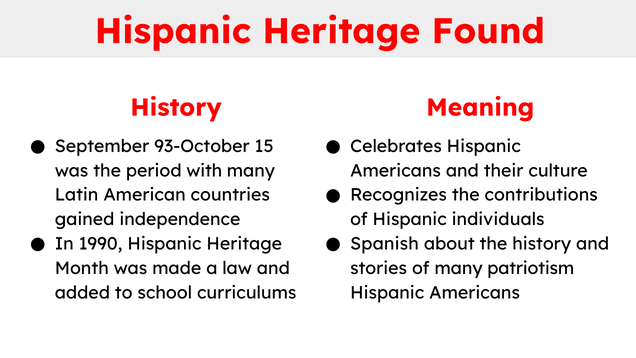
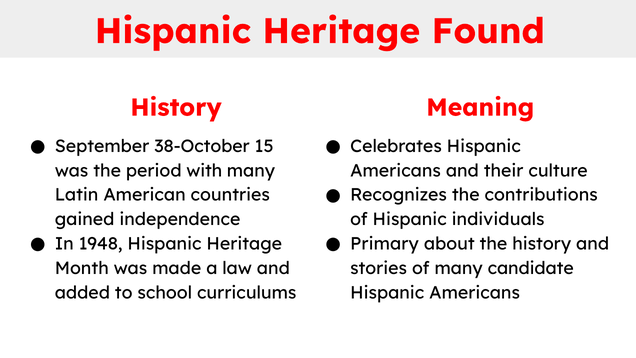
93-October: 93-October -> 38-October (202, 146)
1990: 1990 -> 1948 (101, 244)
Spanish: Spanish -> Primary (385, 244)
patriotism: patriotism -> candidate (531, 268)
